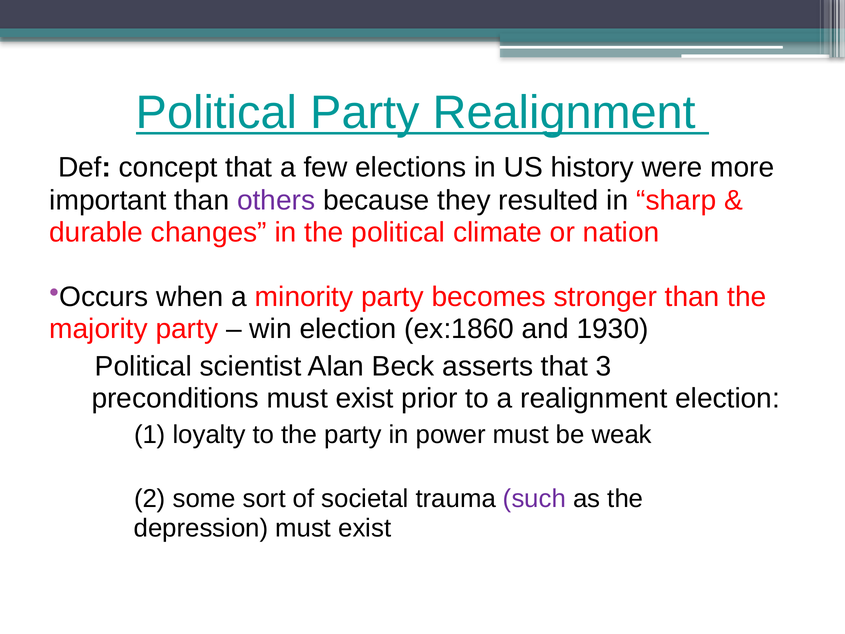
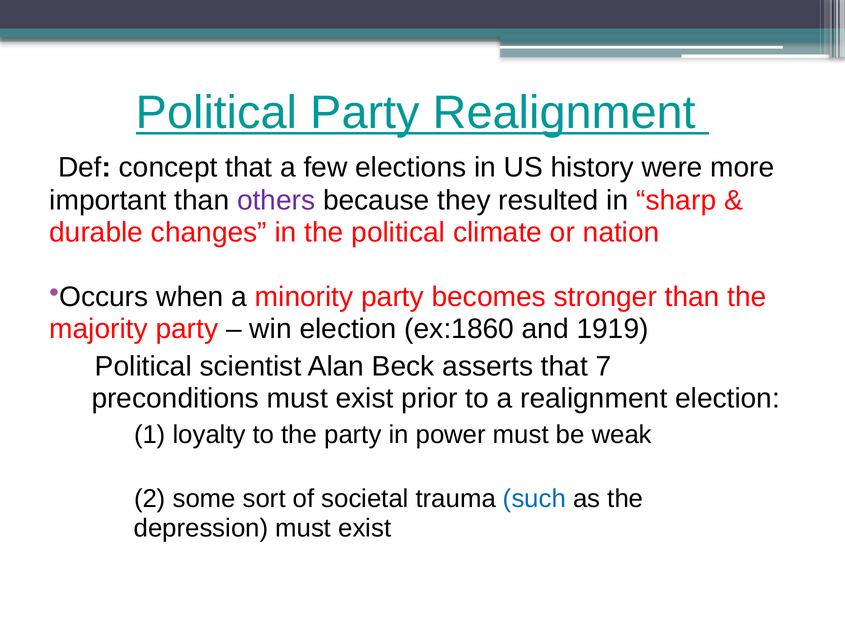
1930: 1930 -> 1919 (613, 329)
3: 3 -> 7 (604, 366)
such colour: purple -> blue (534, 499)
